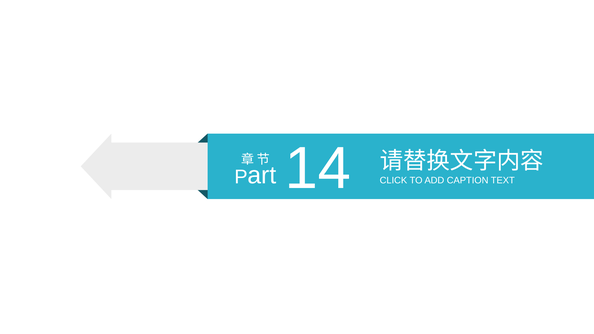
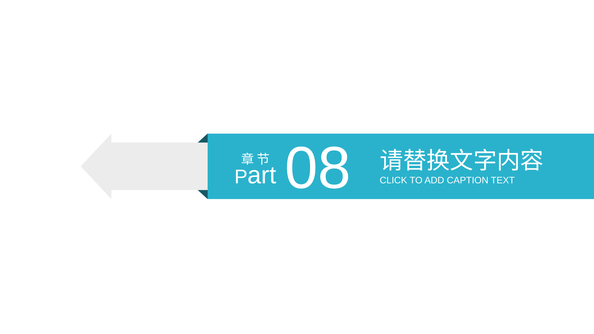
14: 14 -> 08 (318, 169)
